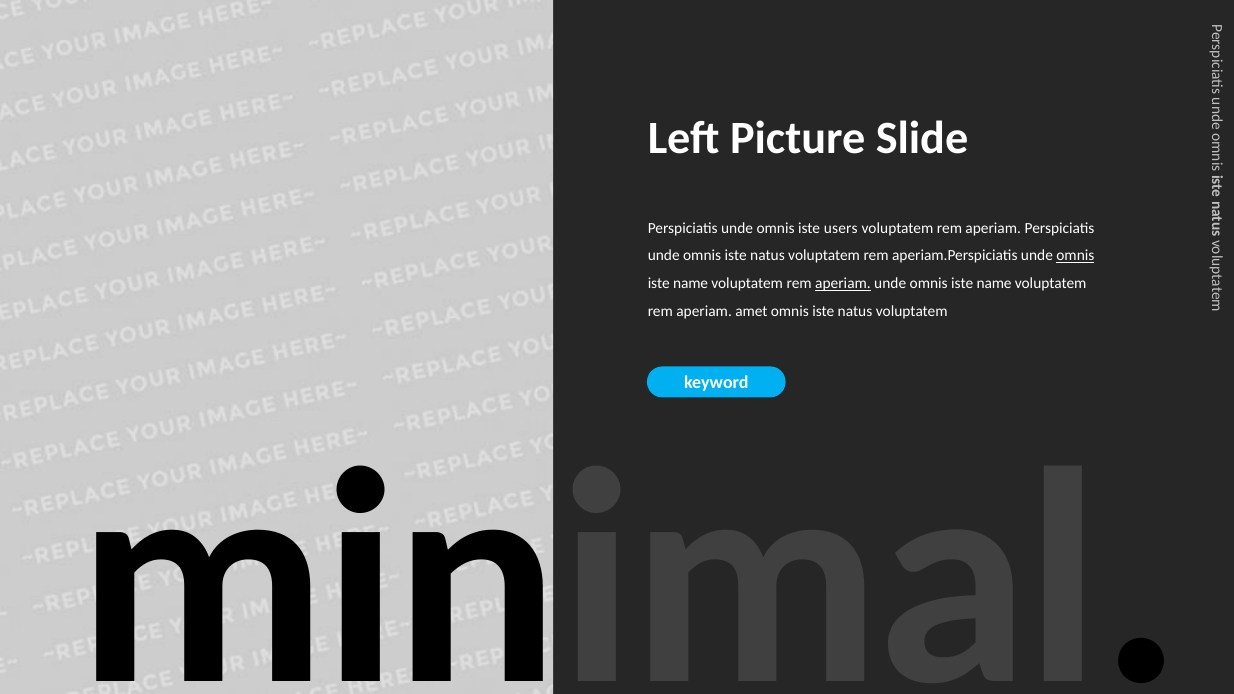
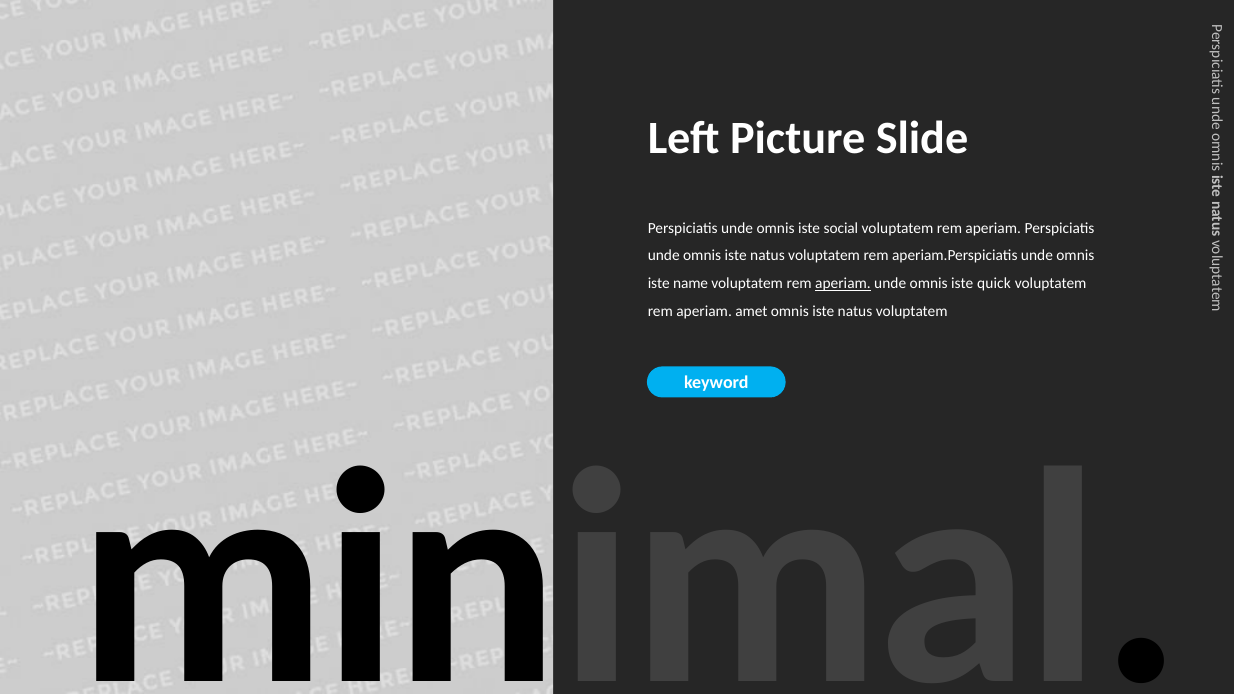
users: users -> social (841, 228)
omnis underline: present -> none (1075, 256)
name: name -> quick (994, 284)
